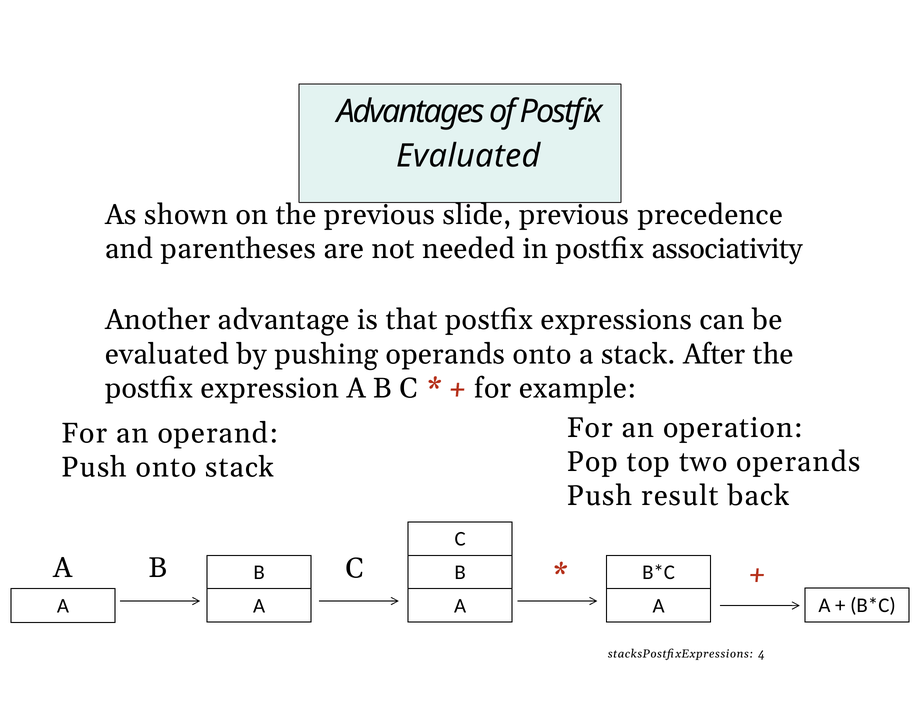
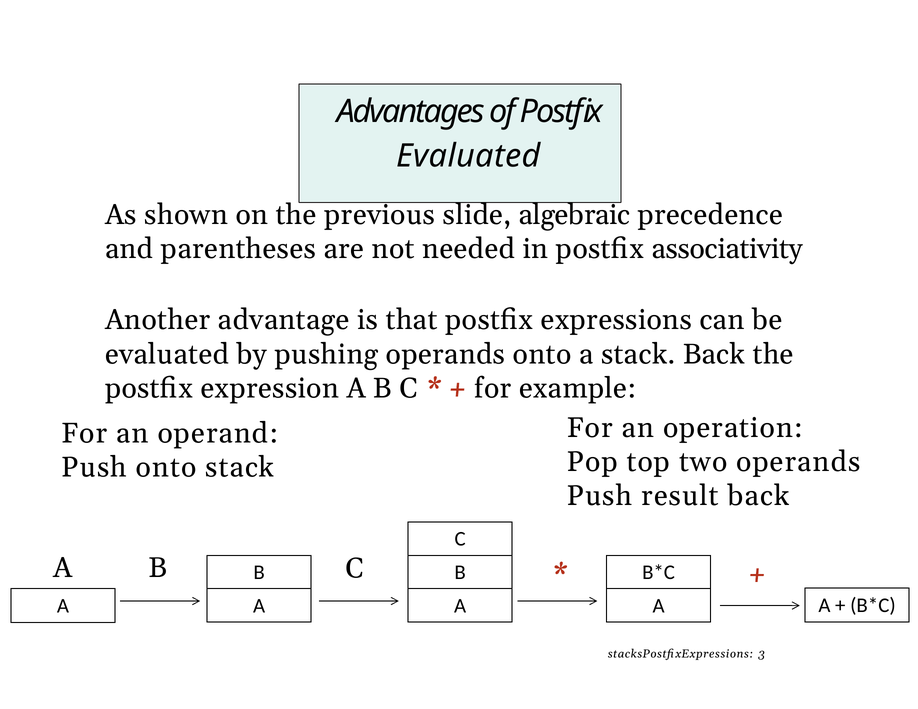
slide previous: previous -> algebraic (575, 215)
stack After: After -> Back (714, 354)
4: 4 -> 3 (762, 654)
